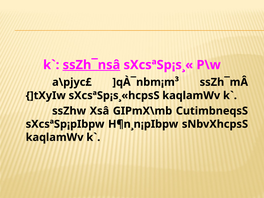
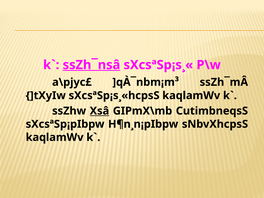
Xsâ underline: none -> present (99, 111)
